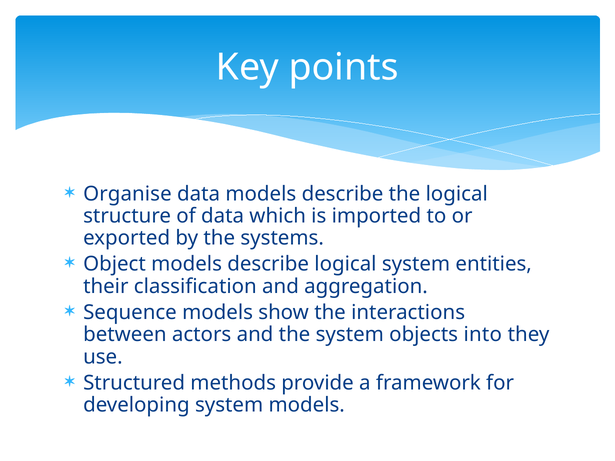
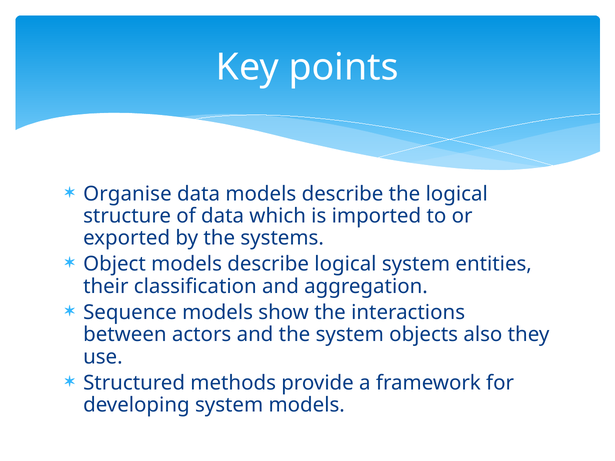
into: into -> also (483, 335)
